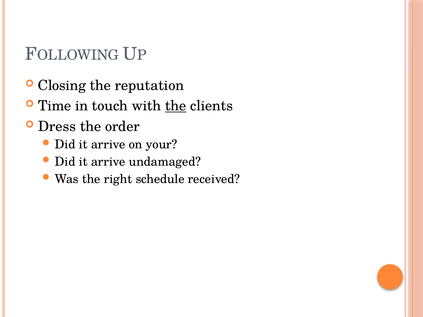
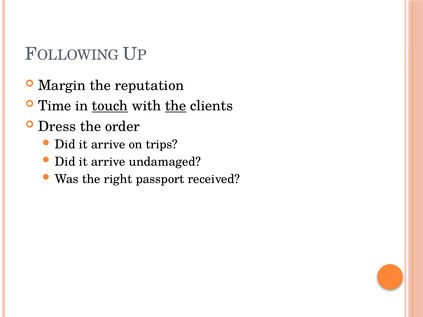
Closing: Closing -> Margin (62, 86)
touch underline: none -> present (110, 106)
your: your -> trips (162, 145)
schedule: schedule -> passport (160, 179)
